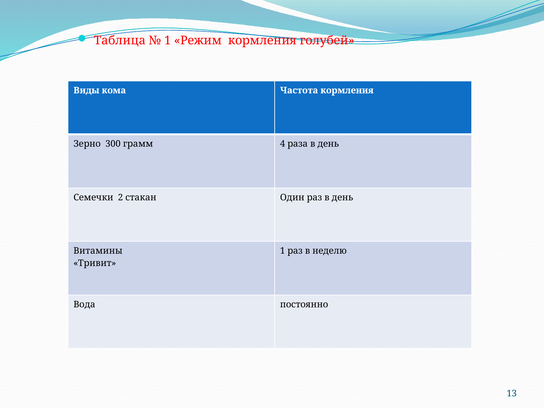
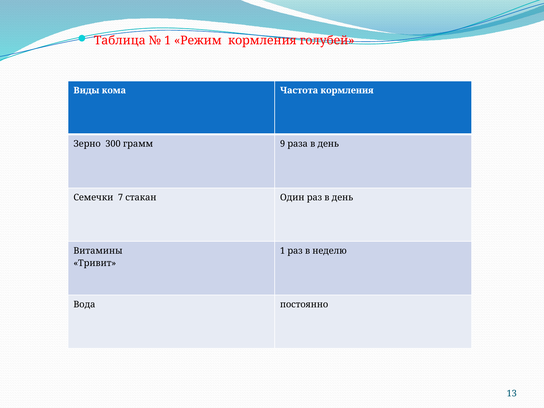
4: 4 -> 9 (283, 144)
2: 2 -> 7 (121, 197)
